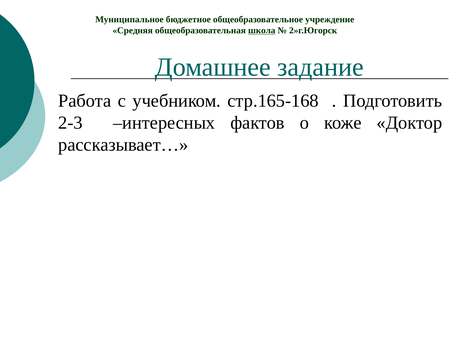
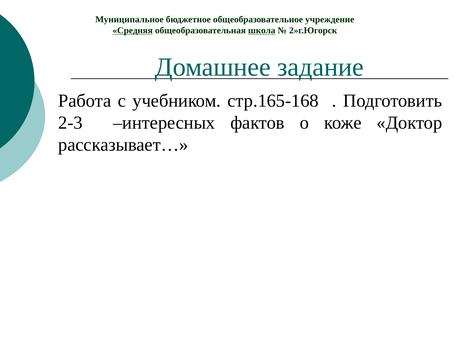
Средняя underline: none -> present (133, 31)
